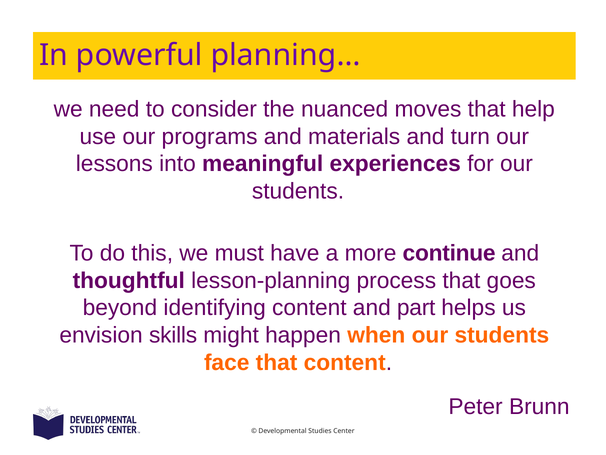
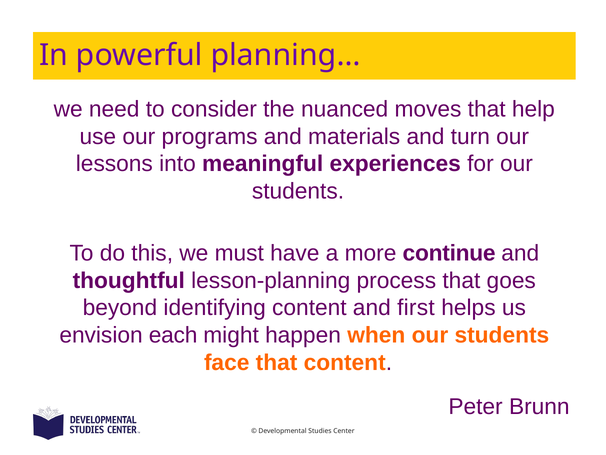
part: part -> first (416, 308)
skills: skills -> each (173, 335)
